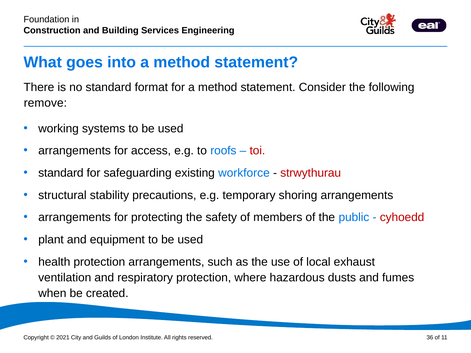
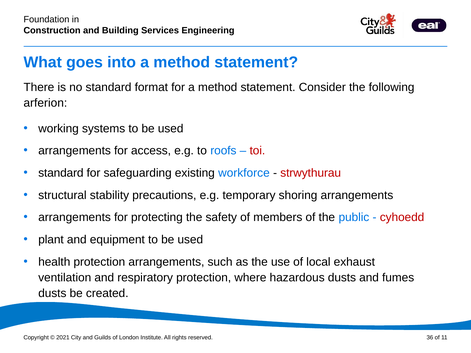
remove: remove -> arferion (45, 103)
when: when -> dusts (52, 293)
